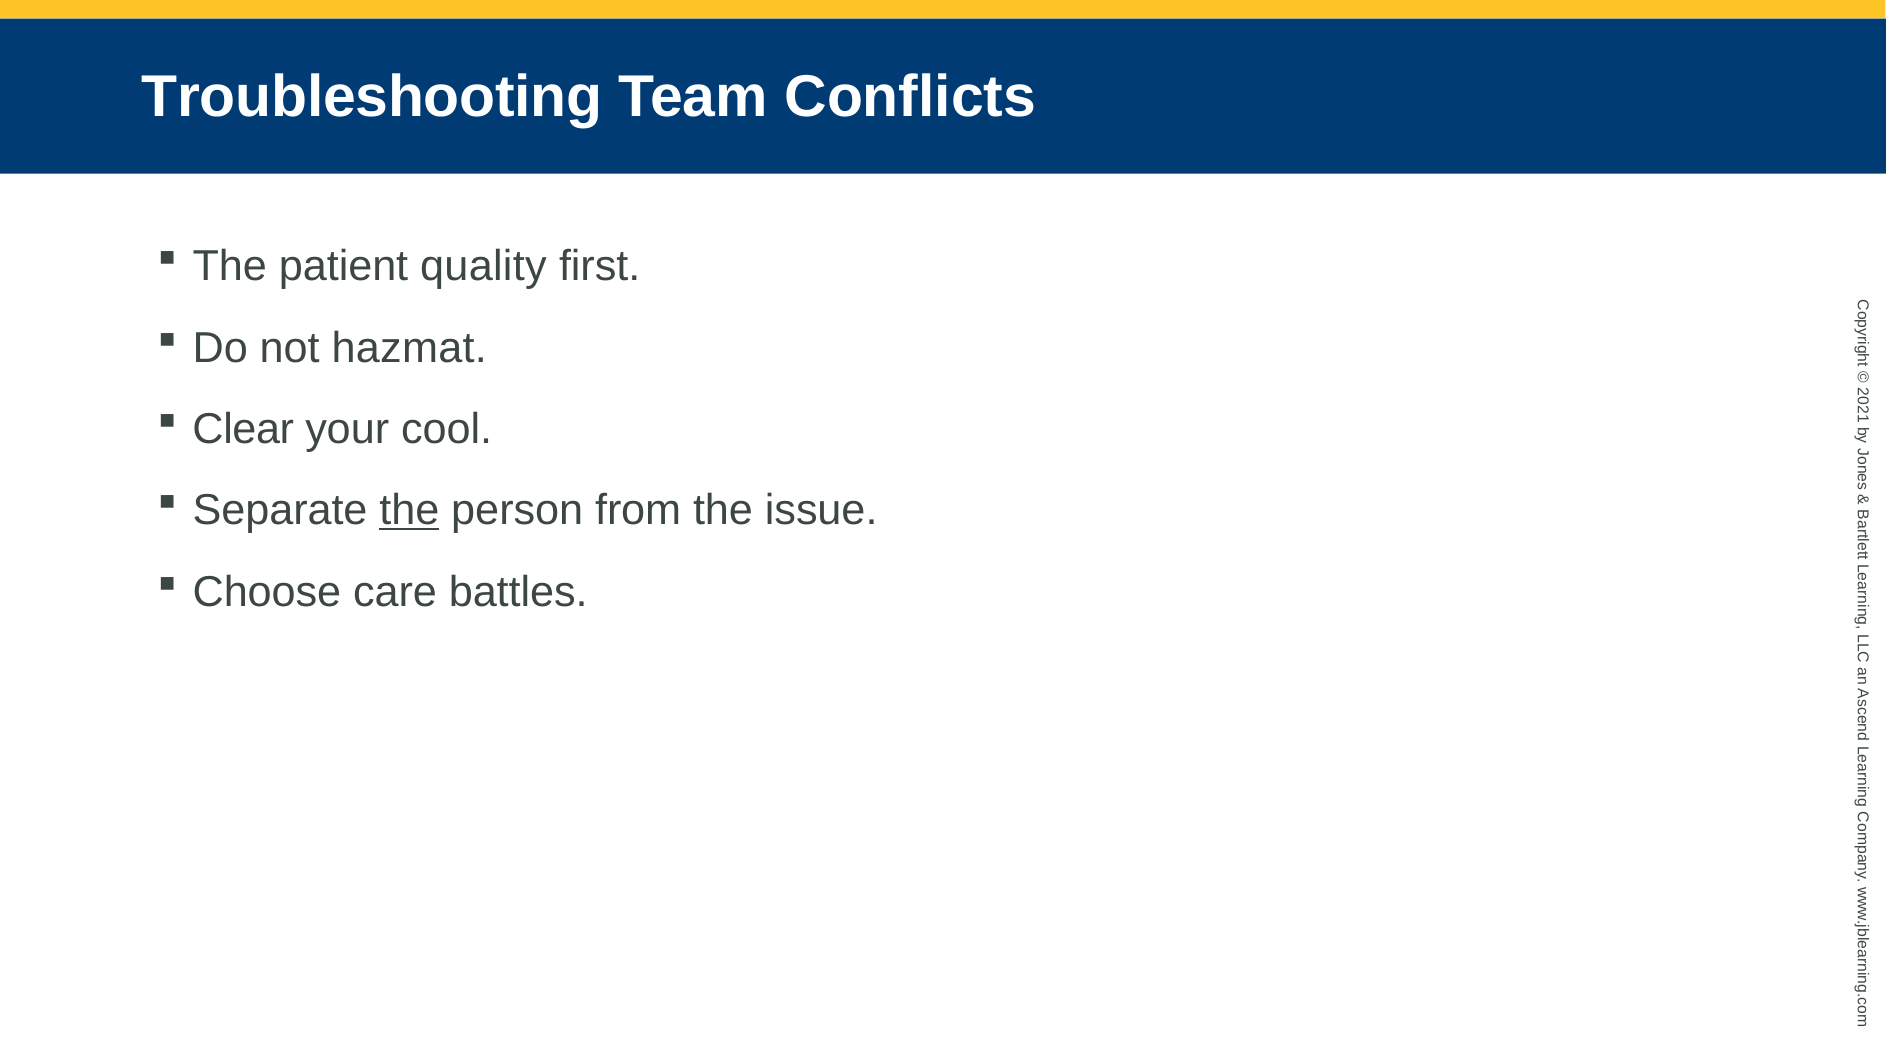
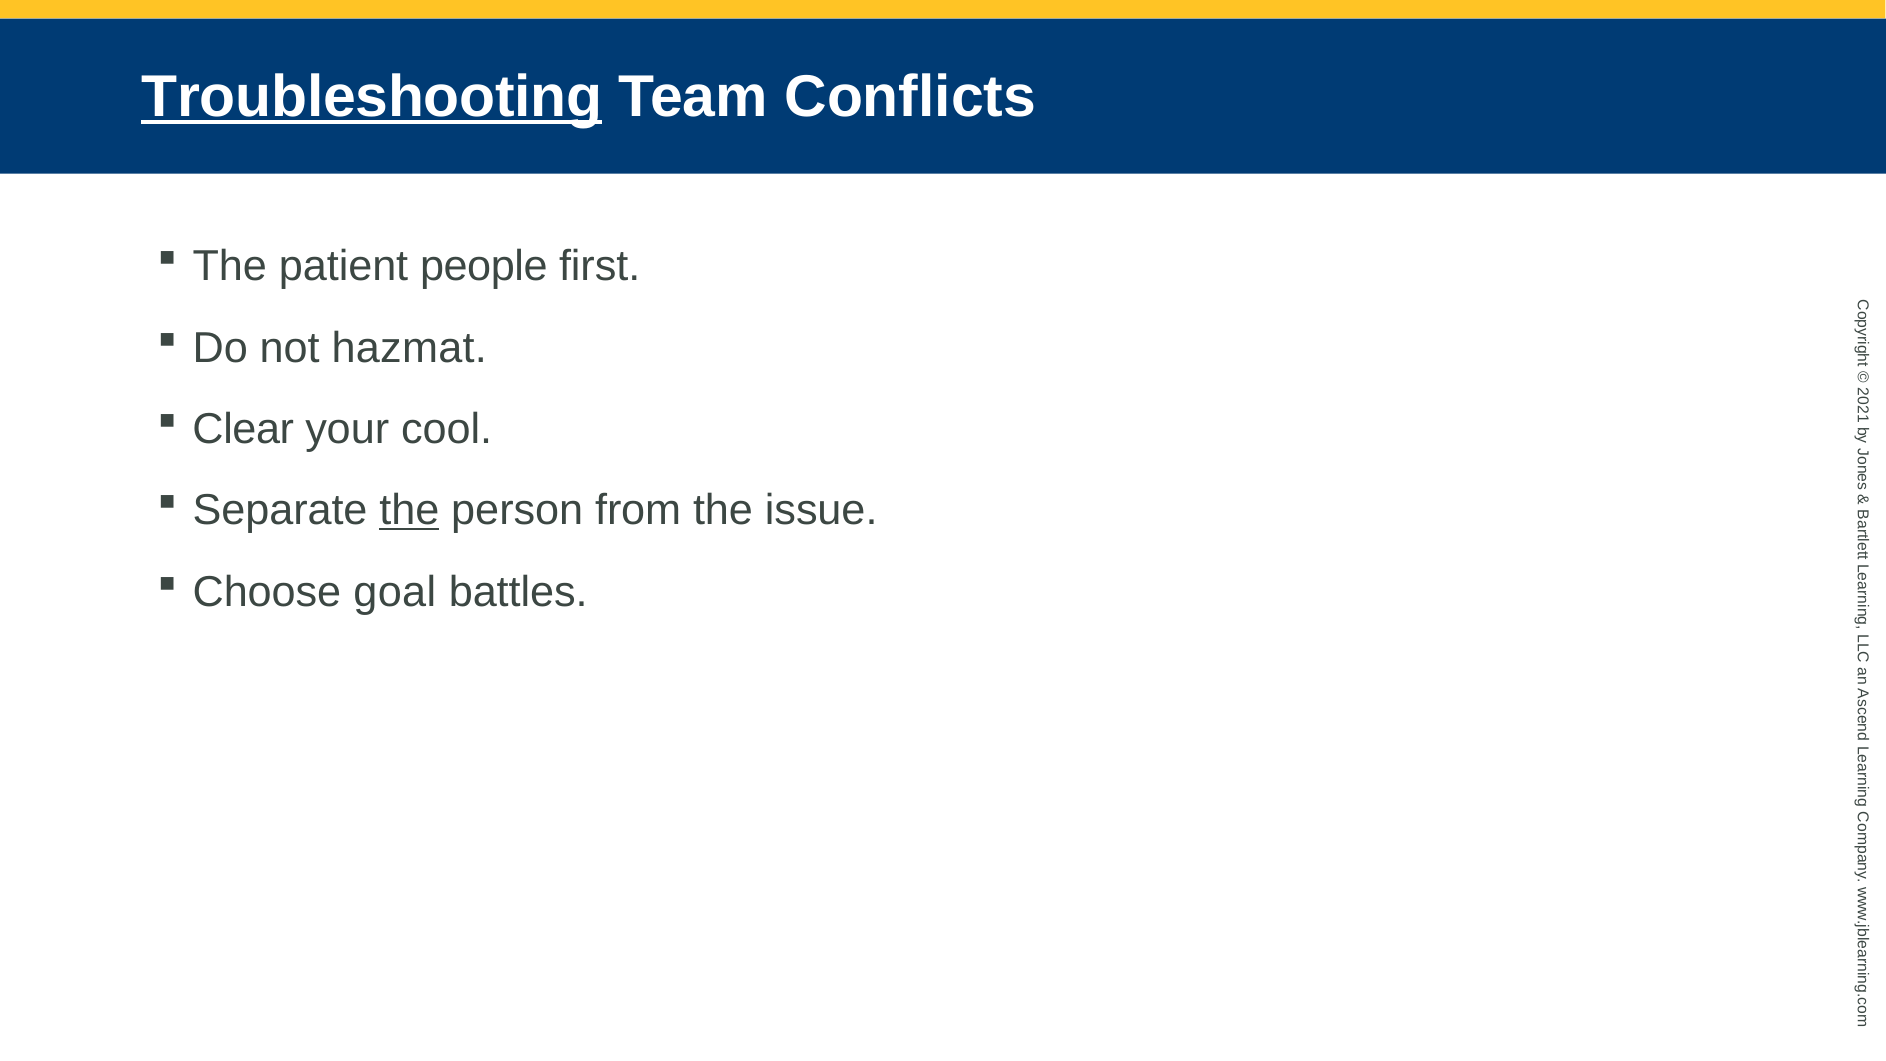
Troubleshooting underline: none -> present (372, 97)
quality: quality -> people (484, 267)
care: care -> goal (395, 592)
